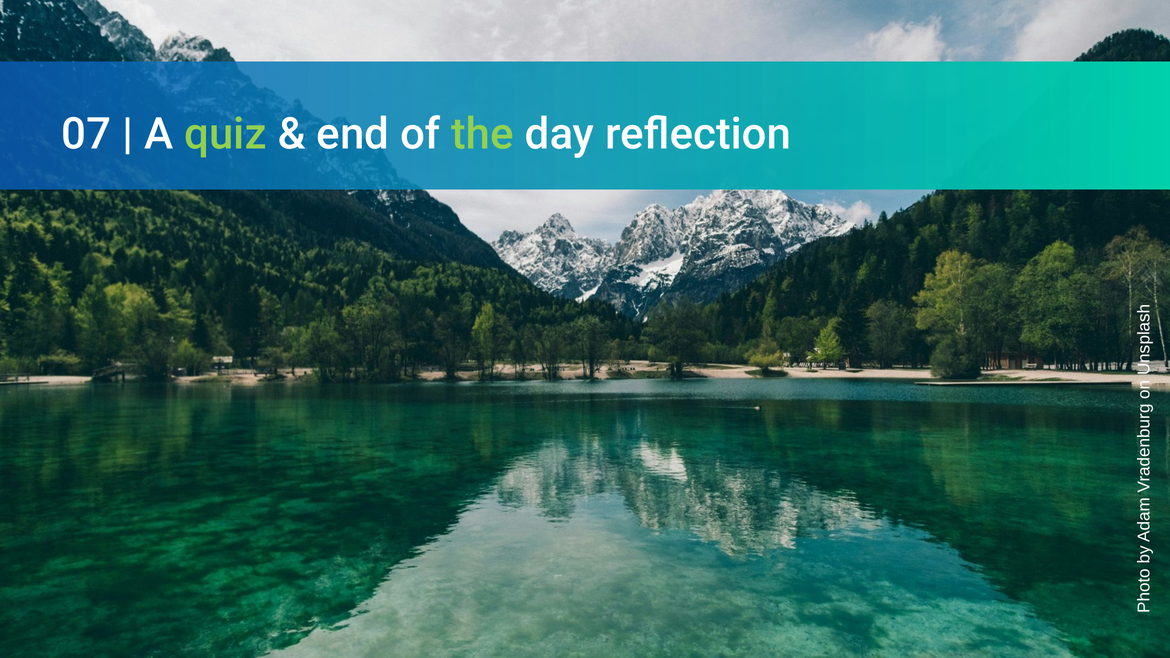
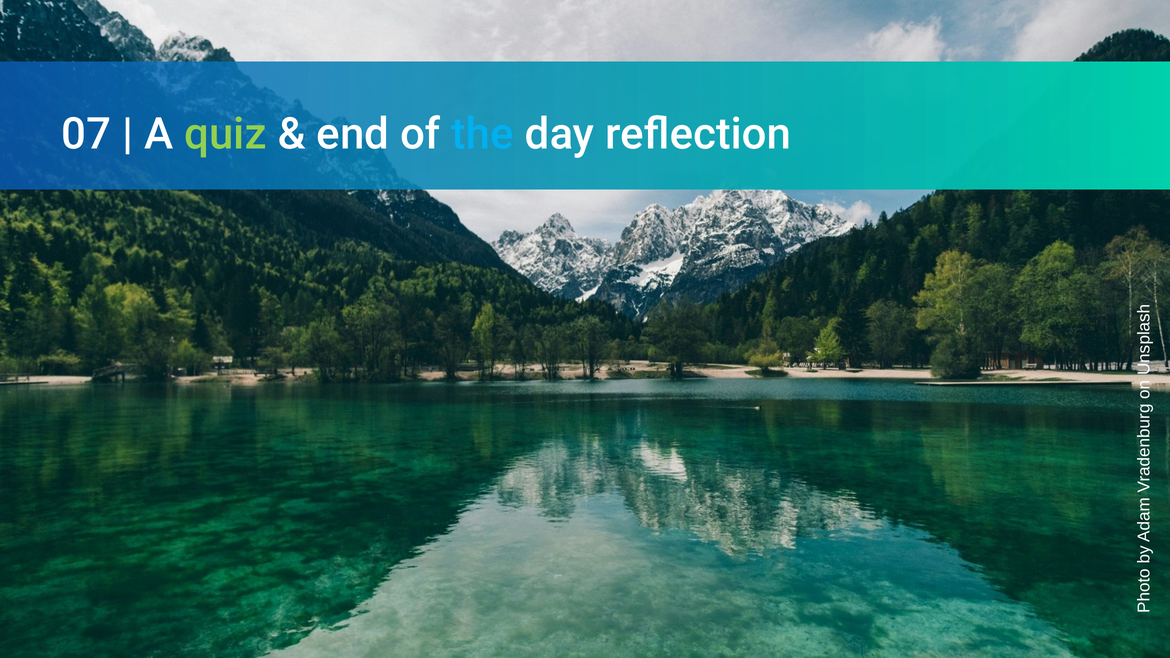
the colour: light green -> light blue (483, 134)
